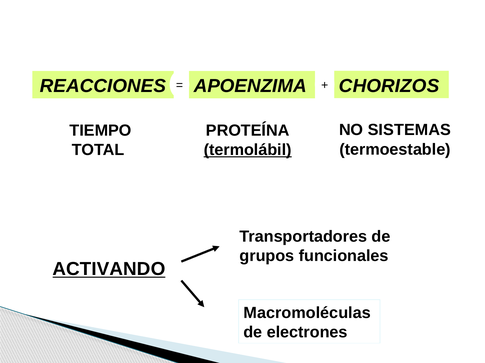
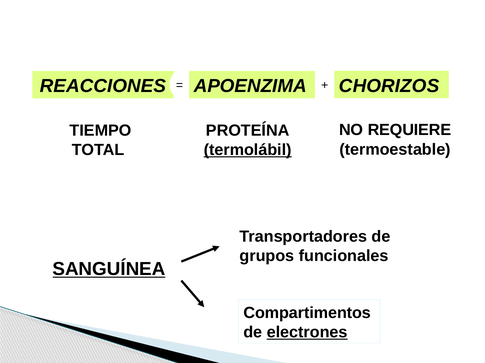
SISTEMAS: SISTEMAS -> REQUIERE (409, 130)
ACTIVANDO: ACTIVANDO -> SANGUÍNEA (109, 269)
Macromoléculas: Macromoléculas -> Compartimentos (307, 313)
electrones underline: none -> present (307, 333)
